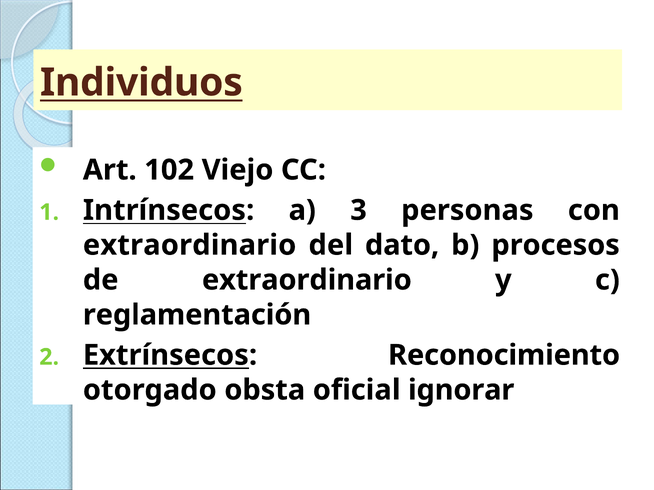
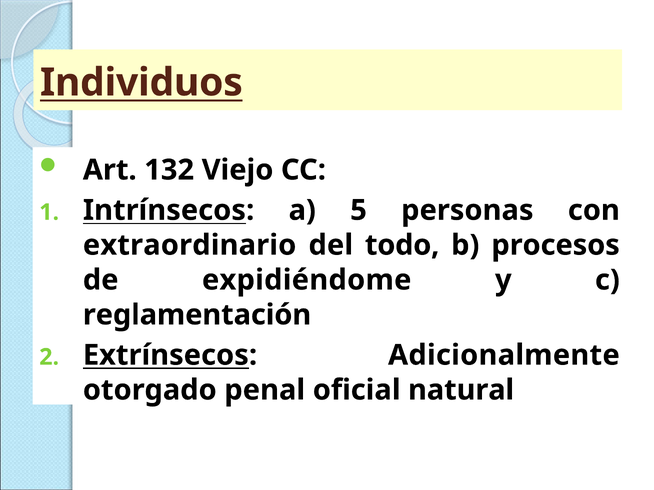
102: 102 -> 132 (169, 170)
3: 3 -> 5 (359, 210)
dato: dato -> todo (402, 245)
de extraordinario: extraordinario -> expidiéndome (307, 280)
Reconocimiento: Reconocimiento -> Adicionalmente (504, 355)
obsta: obsta -> penal (265, 390)
ignorar: ignorar -> natural (461, 390)
